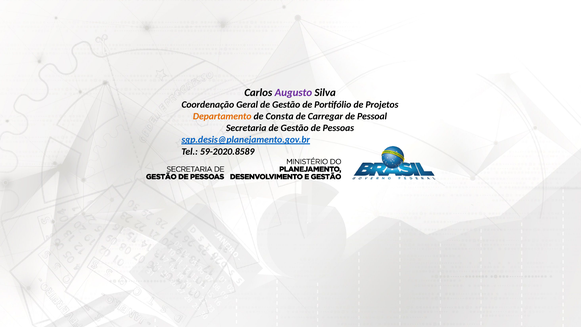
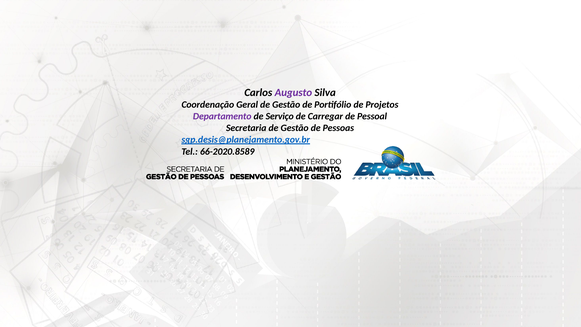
Departamento colour: orange -> purple (222, 116)
Consta: Consta -> Serviço (280, 116)
59-2020.8589: 59-2020.8589 -> 66-2020.8589 (227, 151)
